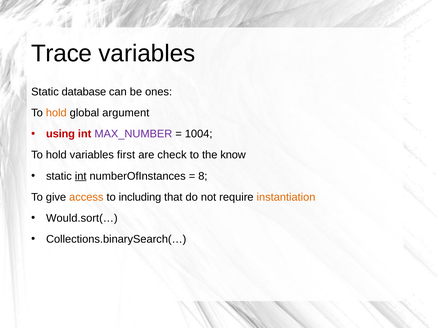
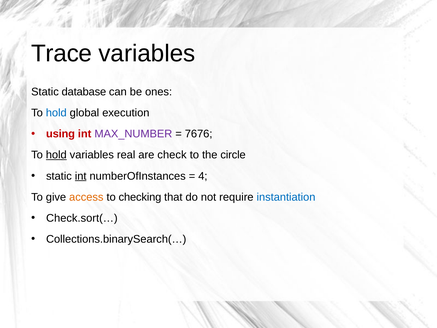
hold colour: orange -> blue (56, 113)
argument: argument -> execution (126, 113)
1004: 1004 -> 7676 (199, 134)
hold underline: none -> present (56, 155)
first: first -> real (126, 155)
know: know -> circle (233, 155)
8: 8 -> 4 (203, 176)
including: including -> checking (140, 197)
instantiation colour: orange -> blue (286, 197)
Would.sort(…: Would.sort(… -> Check.sort(… (82, 218)
